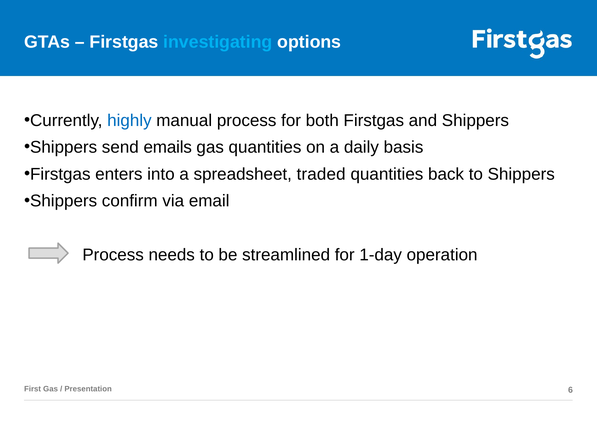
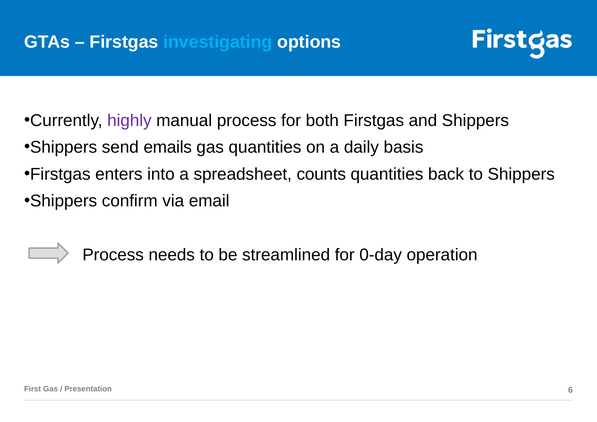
highly colour: blue -> purple (129, 120)
traded: traded -> counts (321, 174)
1-day: 1-day -> 0-day (381, 255)
